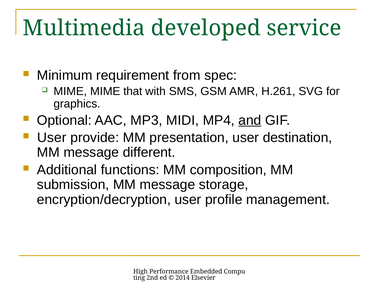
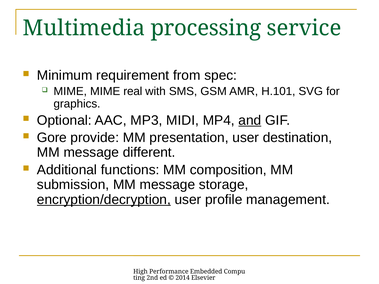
developed: developed -> processing (206, 28)
that: that -> real (133, 91)
H.261: H.261 -> H.101 (278, 91)
User: User -> Gore (52, 138)
encryption/decryption underline: none -> present (104, 200)
